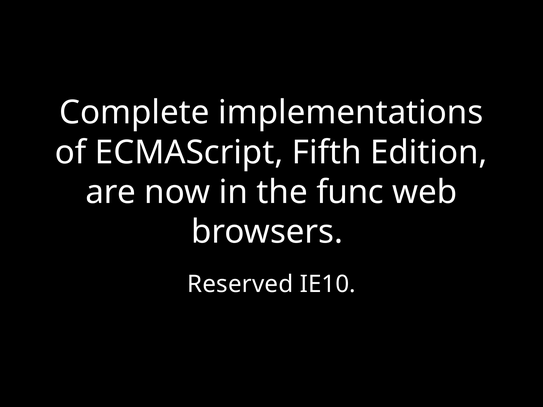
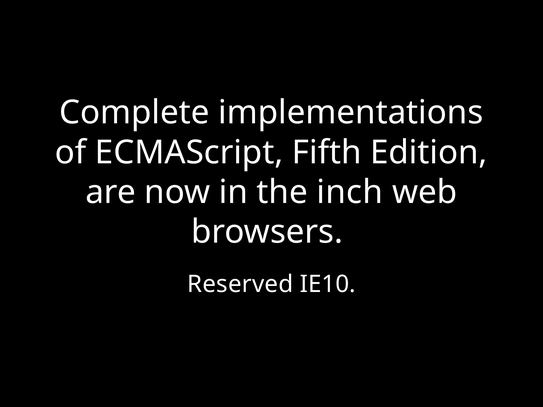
func: func -> inch (350, 192)
